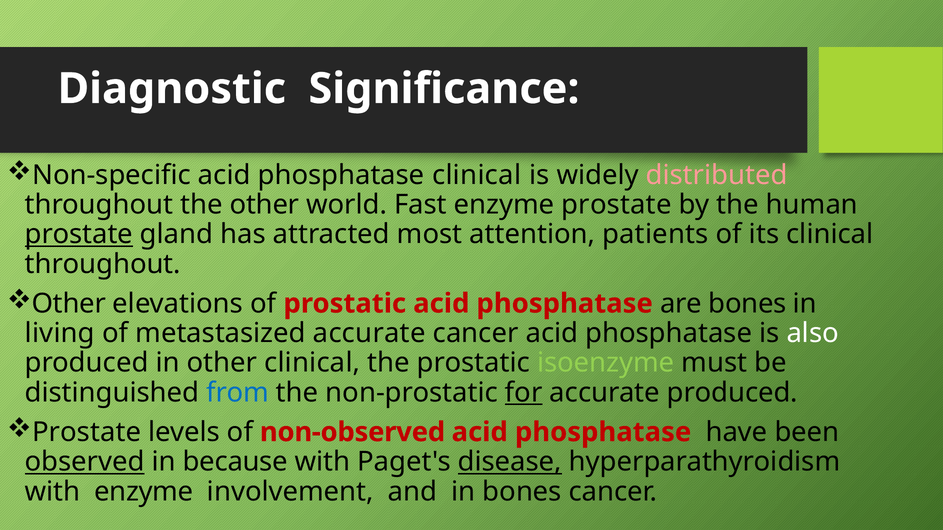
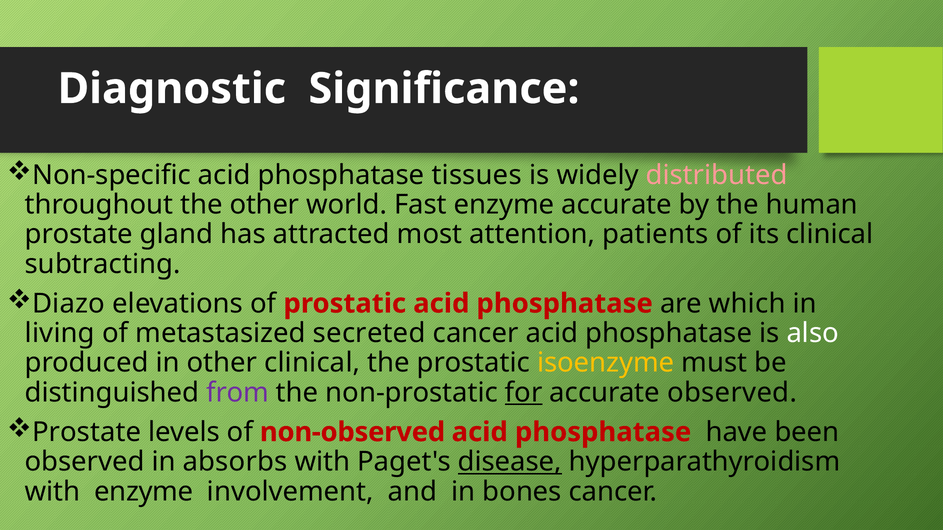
phosphatase clinical: clinical -> tissues (477, 175)
enzyme prostate: prostate -> accurate (617, 205)
prostate underline: present -> none (79, 235)
throughout: throughout -> subtracting (103, 264)
Other: Other -> Diazo (69, 304)
are bones: bones -> which (747, 304)
metastasized accurate: accurate -> secreted (369, 333)
isoenzyme colour: light green -> yellow (606, 363)
from colour: blue -> purple (238, 393)
accurate produced: produced -> observed (732, 393)
observed underline: present -> none (85, 462)
because: because -> absorbs (235, 462)
